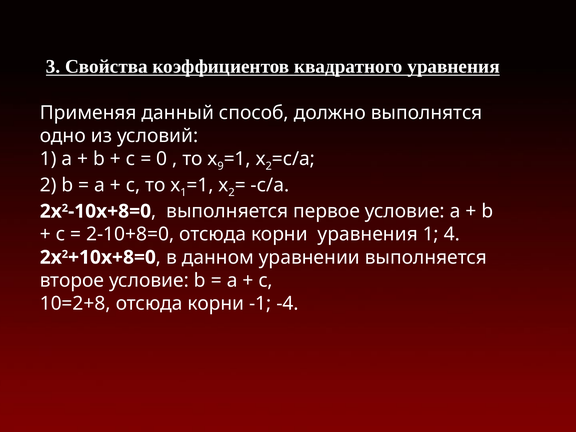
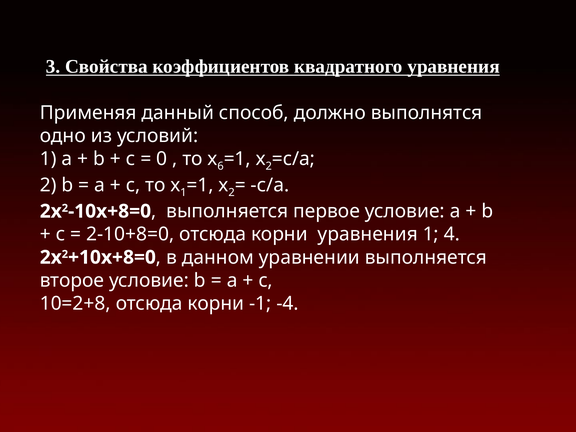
9: 9 -> 6 (221, 166)
